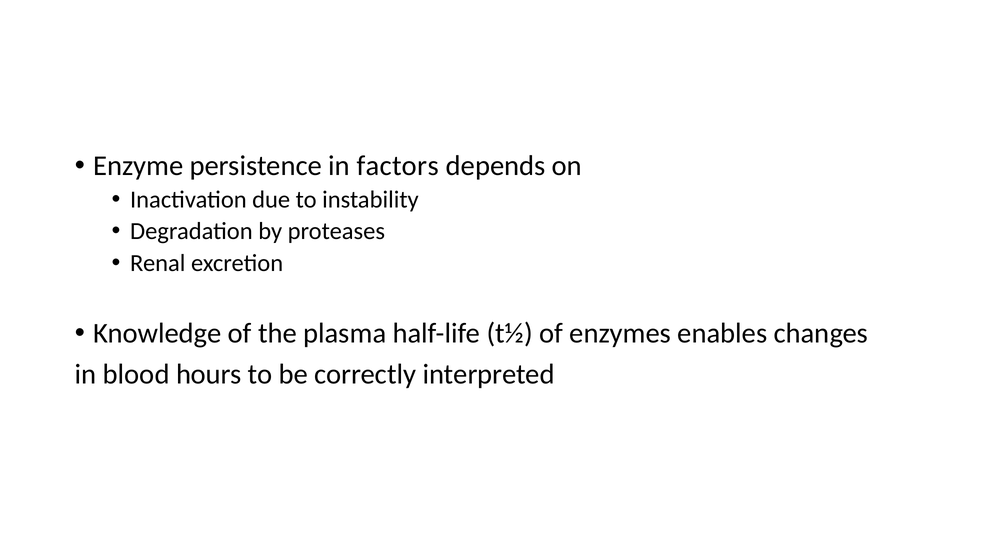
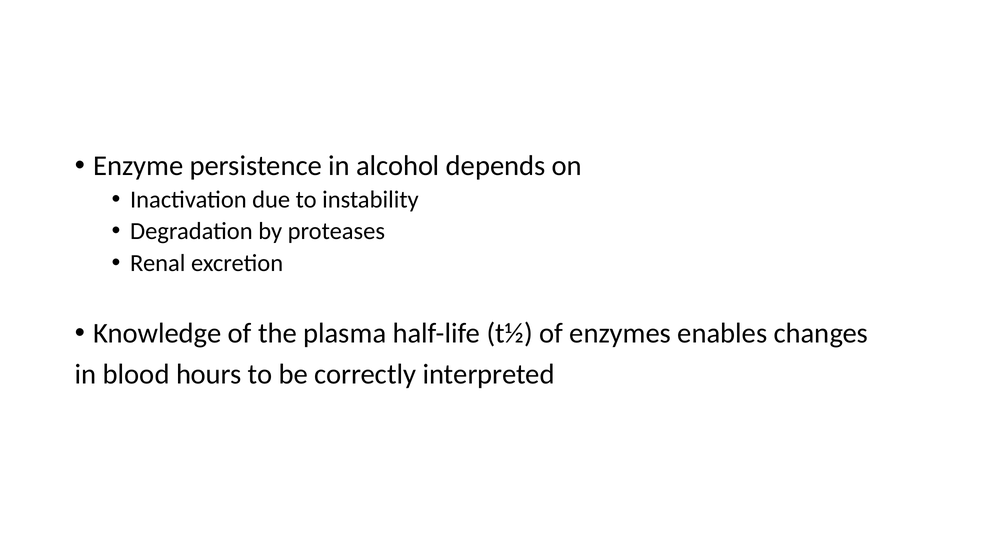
factors: factors -> alcohol (398, 166)
